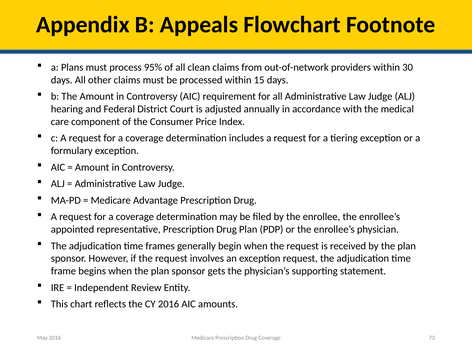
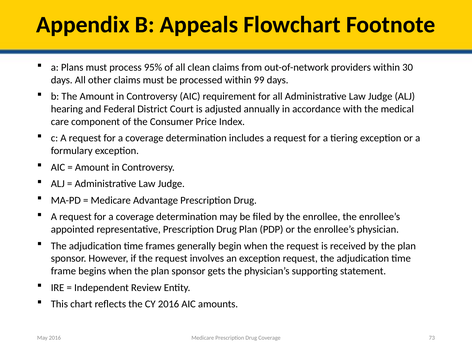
15: 15 -> 99 (259, 80)
